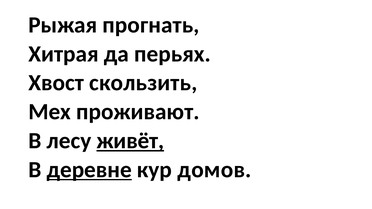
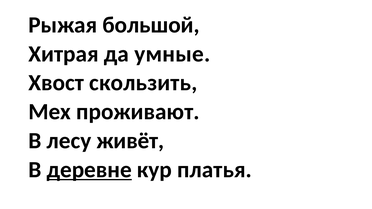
прогнать: прогнать -> большой (151, 25)
перьях: перьях -> умные (172, 54)
живёт underline: present -> none (130, 141)
домов: домов -> платья (215, 170)
